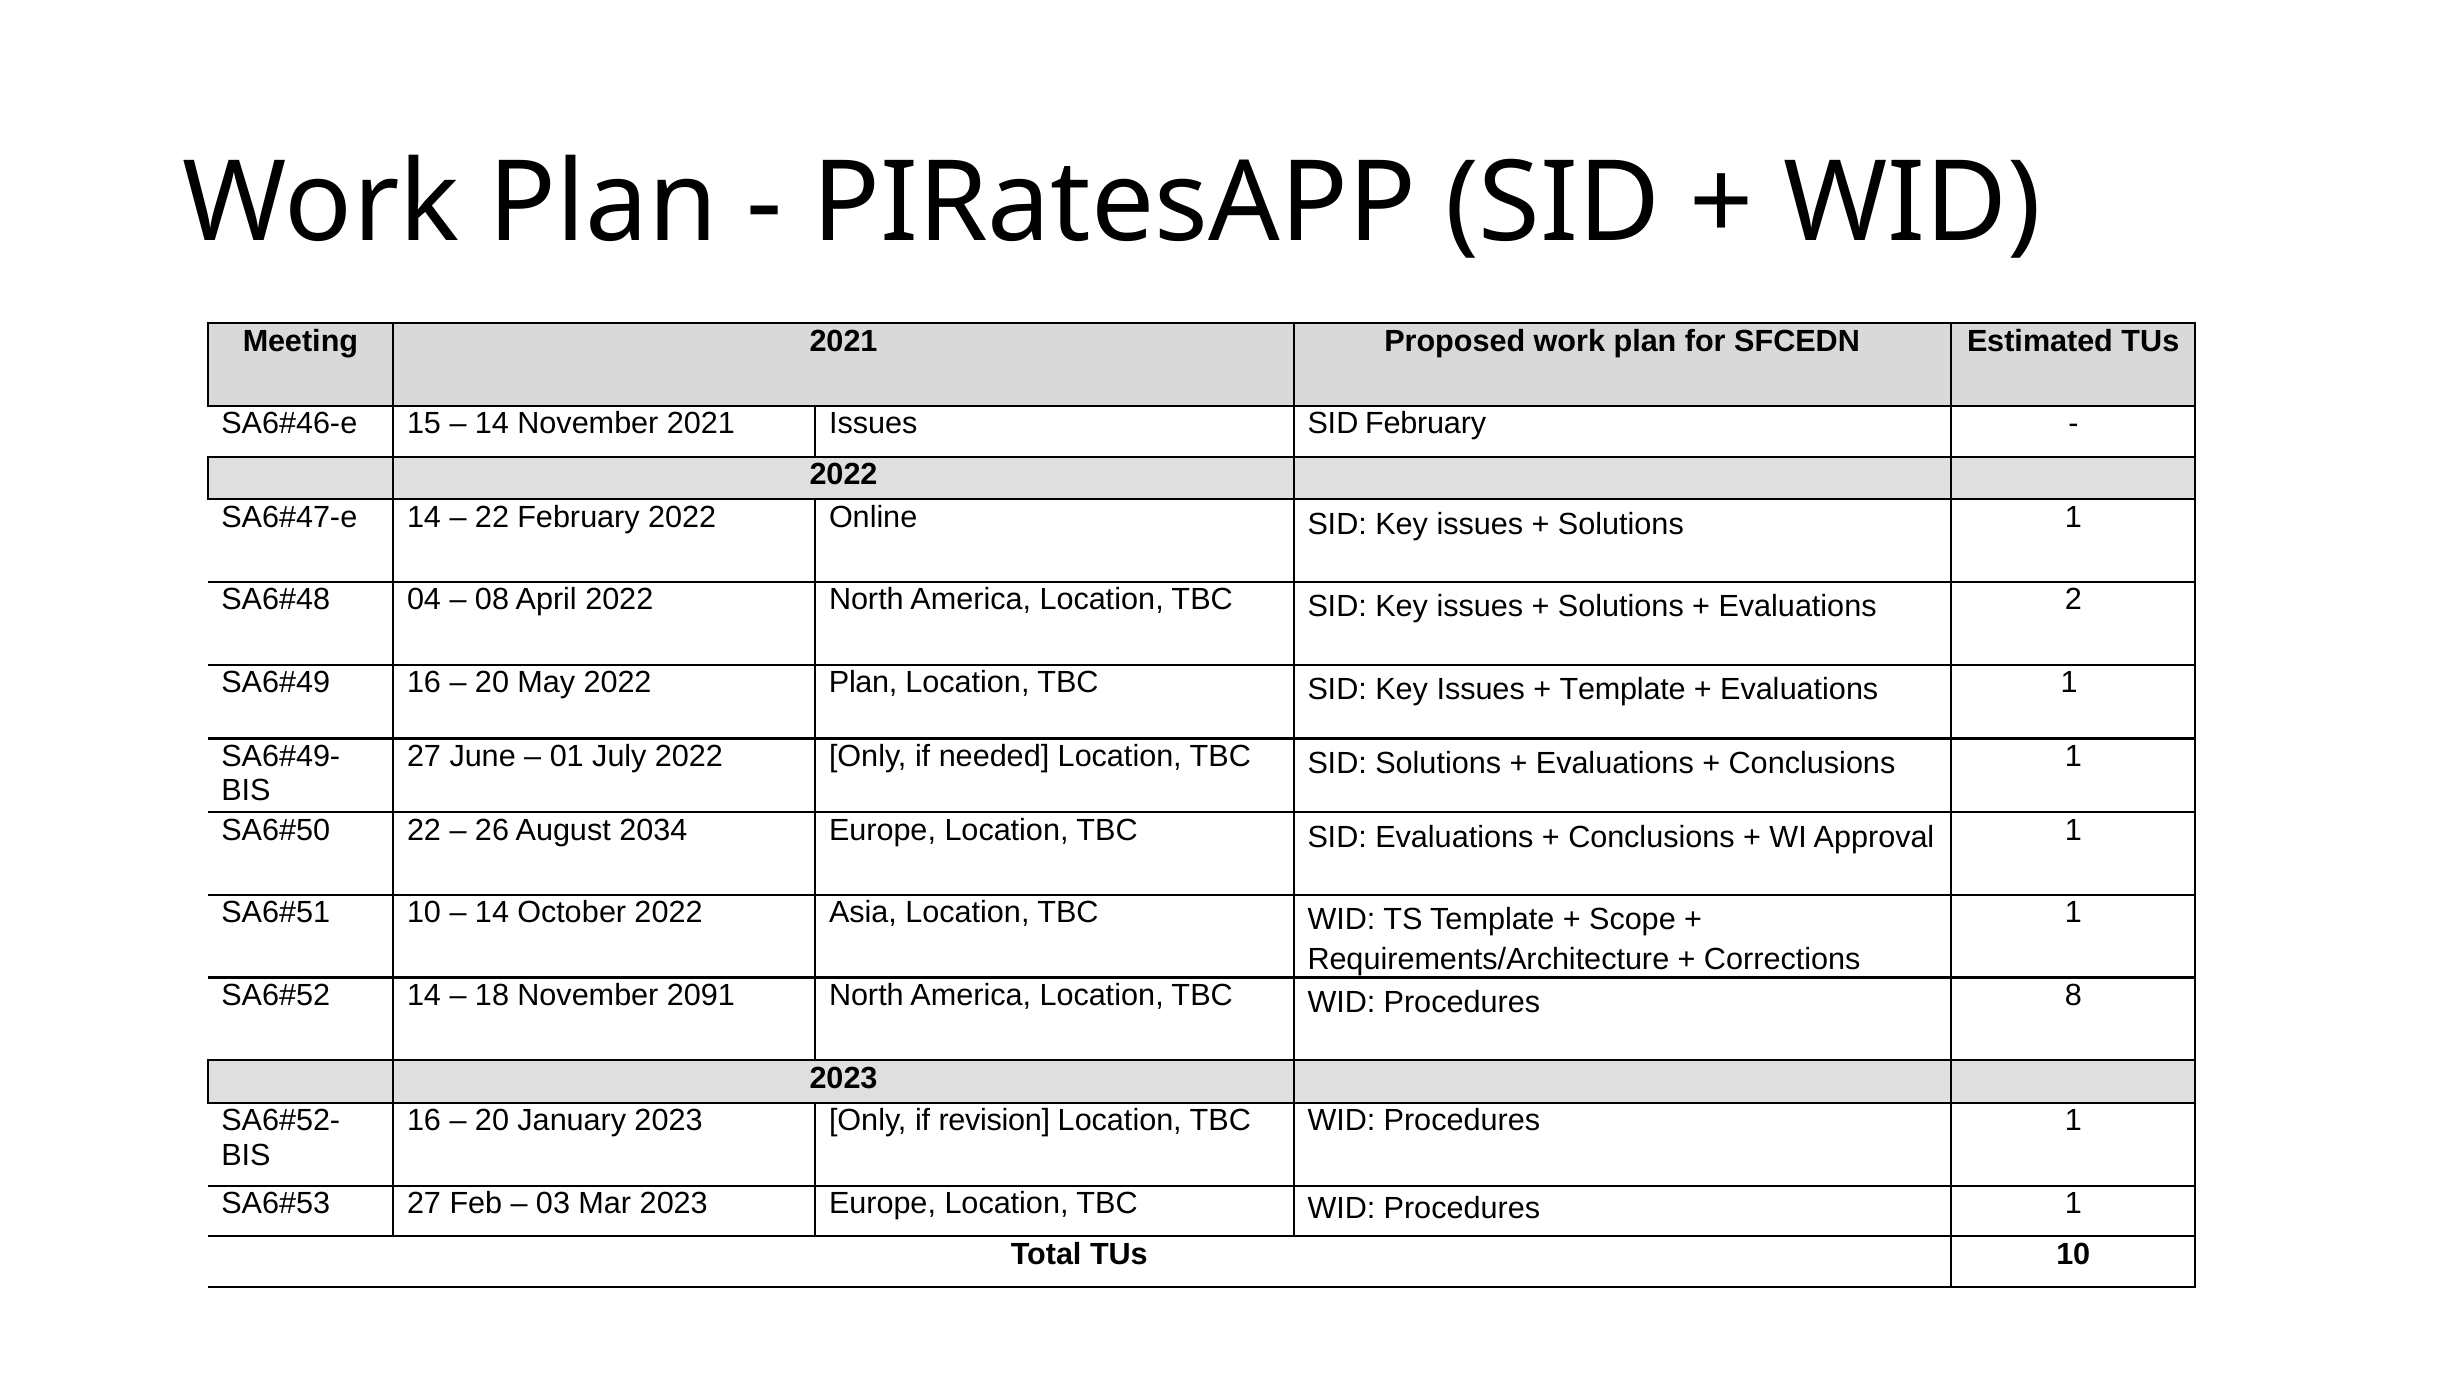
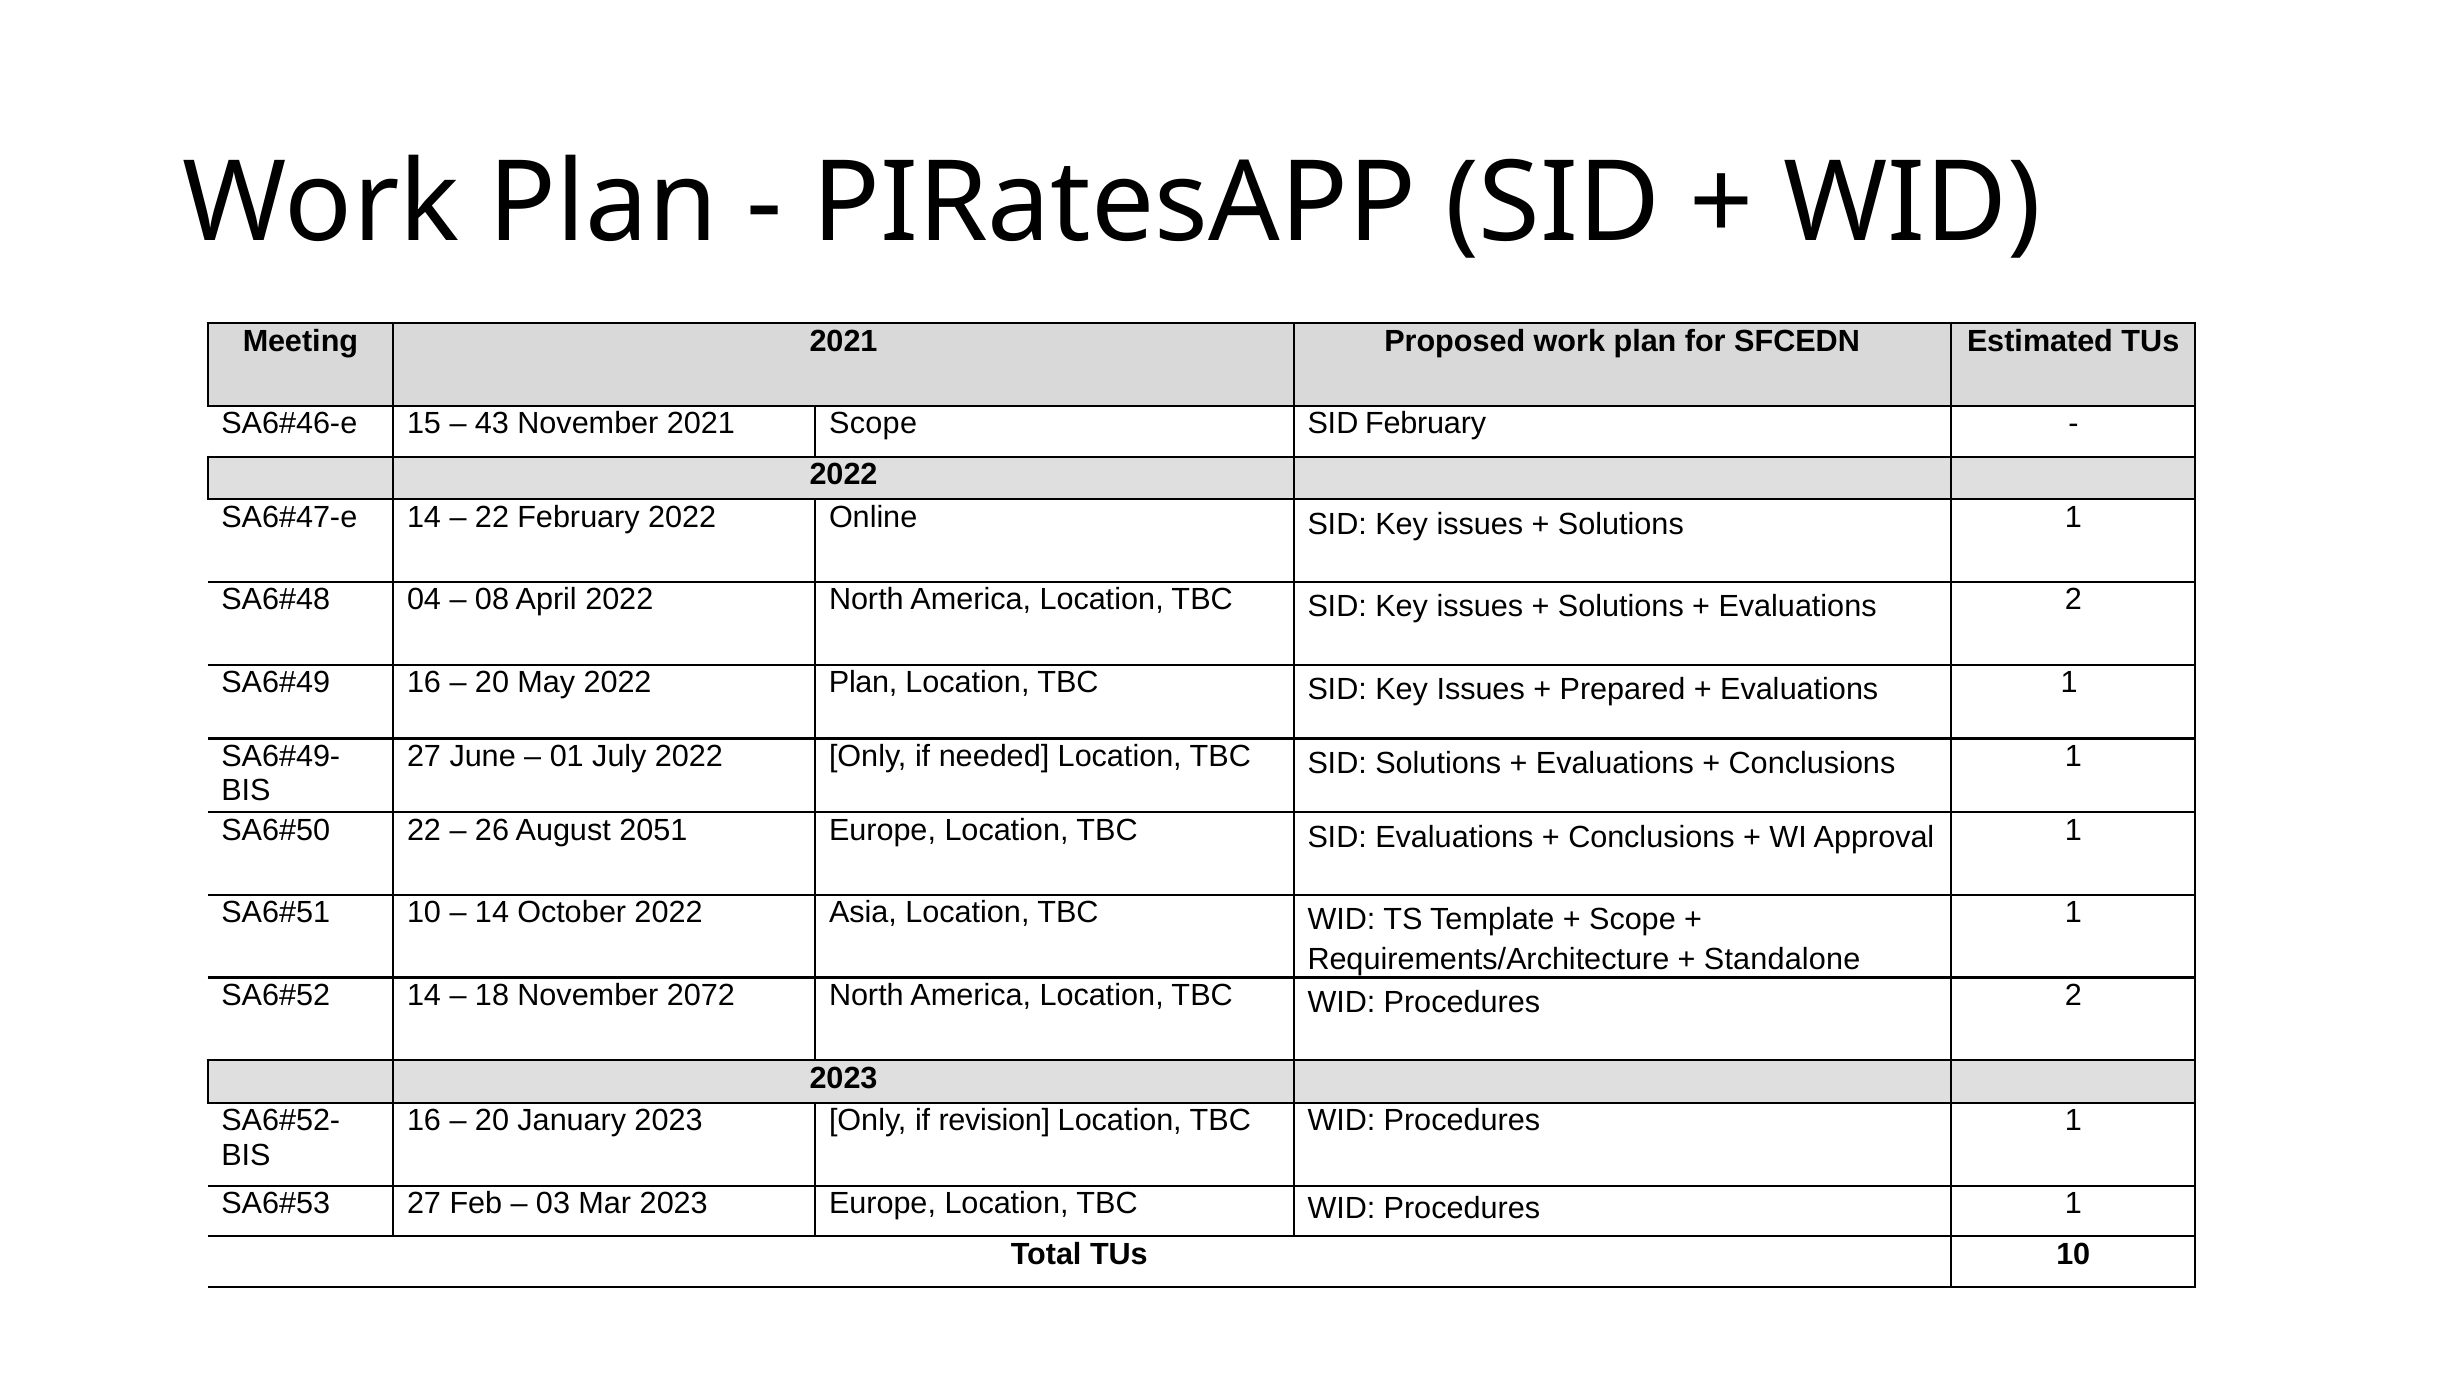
14: 14 -> 43 (492, 424)
2021 Issues: Issues -> Scope (873, 424)
Template: Template -> Prepared (1623, 690)
2034: 2034 -> 2051 (653, 830)
Corrections: Corrections -> Standalone (1782, 959)
2091: 2091 -> 2072 (701, 995)
Procedures 8: 8 -> 2 (2073, 995)
